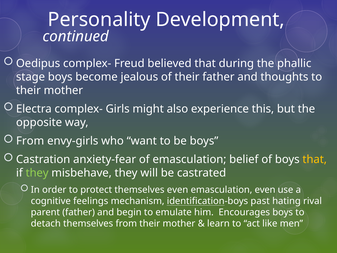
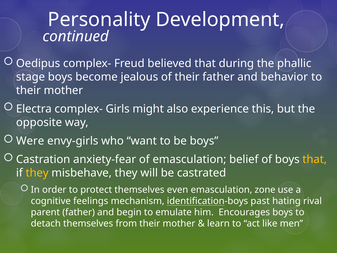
thoughts: thoughts -> behavior (284, 77)
From: From -> Were (30, 141)
they colour: light green -> yellow (37, 173)
emasculation even: even -> zone (265, 190)
